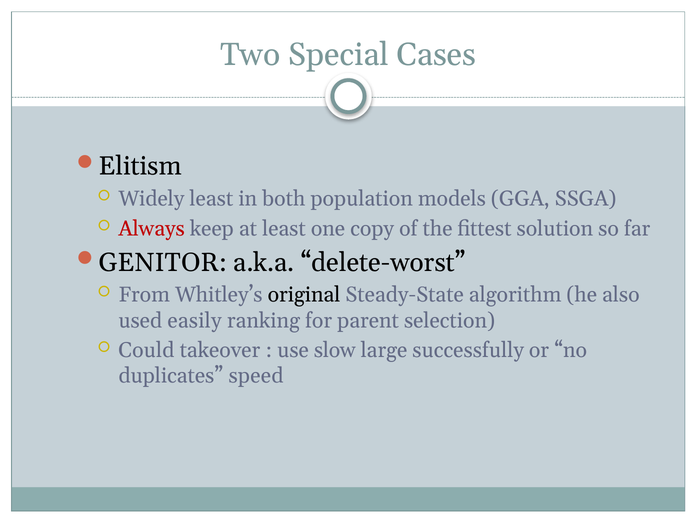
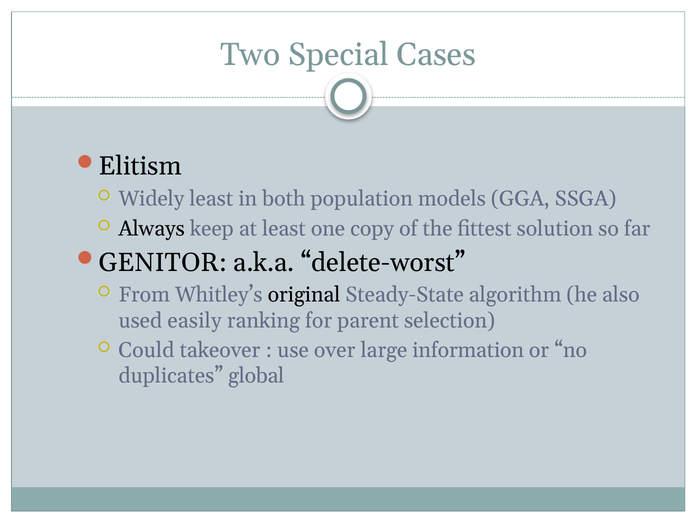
Always colour: red -> black (152, 228)
slow: slow -> over (335, 350)
successfully: successfully -> information (468, 350)
speed: speed -> global (256, 376)
